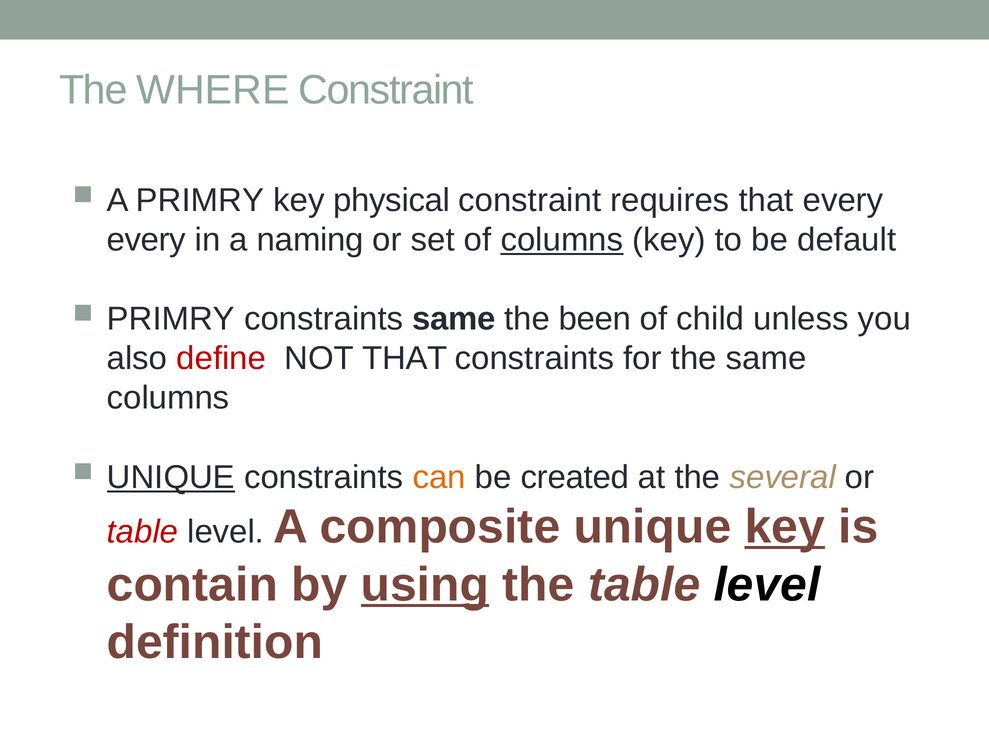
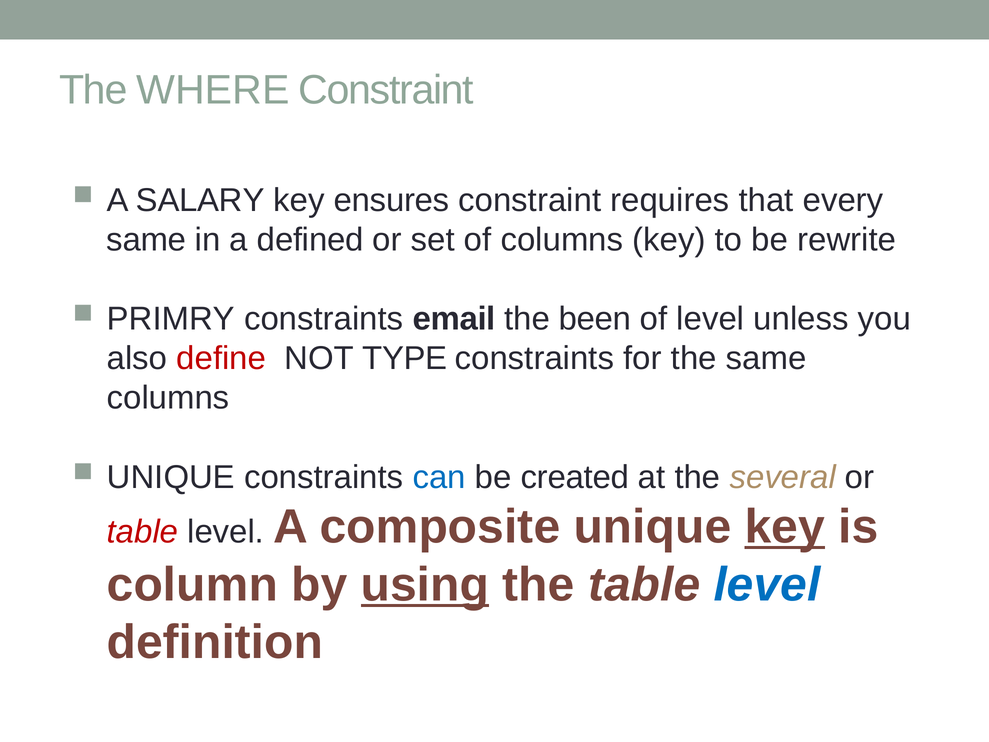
A PRIMRY: PRIMRY -> SALARY (200, 200)
physical: physical -> ensures (392, 200)
every: every -> same (146, 240)
naming: naming -> defined (310, 240)
columns underline: present -> none (562, 240)
default: default -> rewrite (847, 240)
constraints same: same -> email (454, 319)
of child: child -> level (710, 319)
NOT THAT: THAT -> TYPE (405, 358)
UNIQUE underline: present -> none (171, 477)
can colour: orange -> blue (439, 477)
contain: contain -> column (192, 585)
level colour: black -> blue (767, 585)
